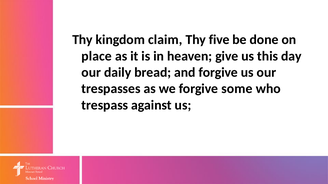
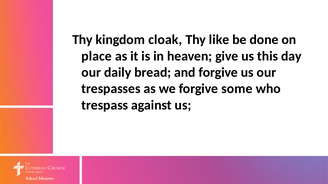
claim: claim -> cloak (165, 40)
five: five -> like (219, 40)
